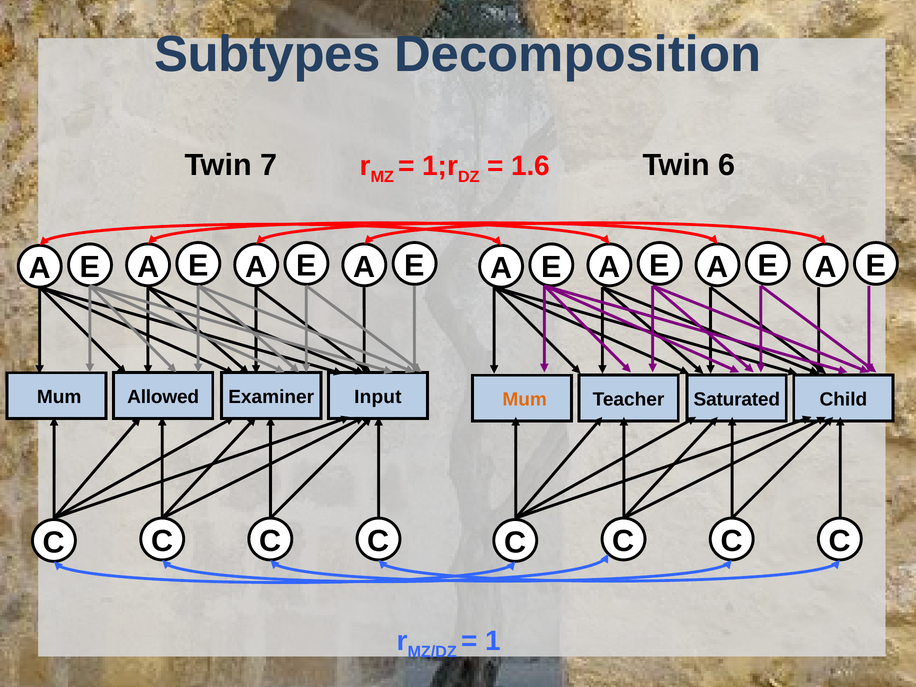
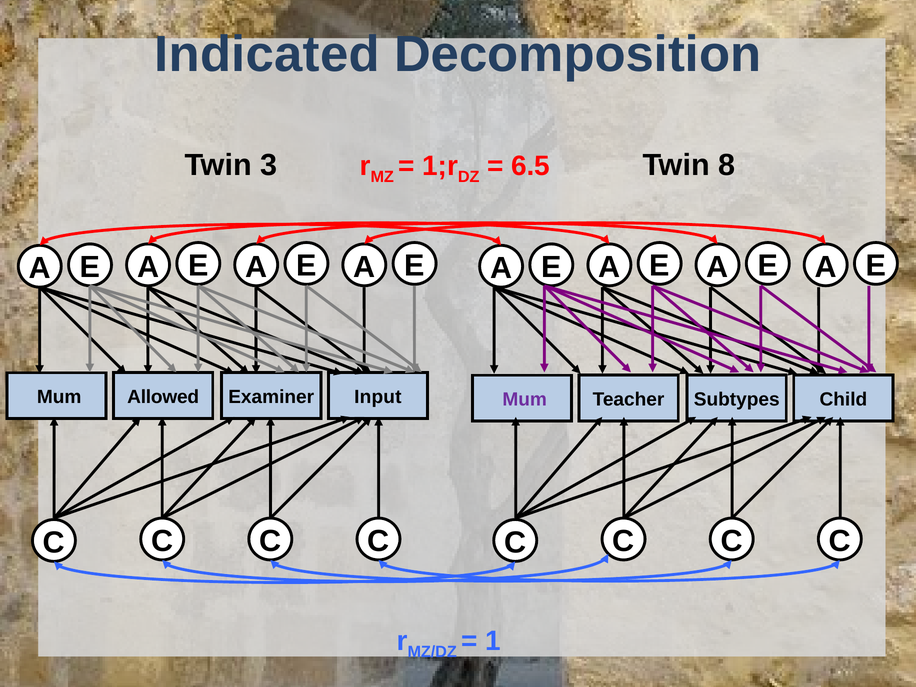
Subtypes: Subtypes -> Indicated (267, 54)
7: 7 -> 3 (269, 165)
6: 6 -> 8 (727, 165)
1.6: 1.6 -> 6.5 (531, 166)
Mum colour: orange -> purple (525, 399)
Saturated: Saturated -> Subtypes (737, 399)
